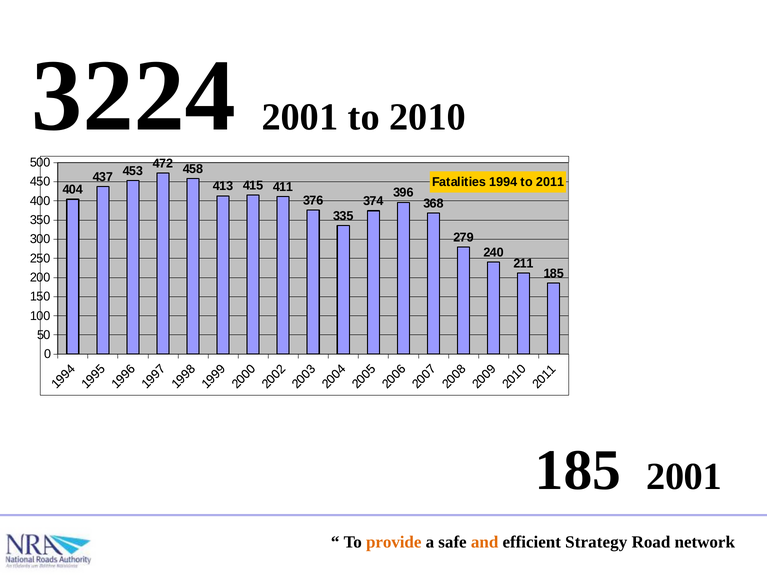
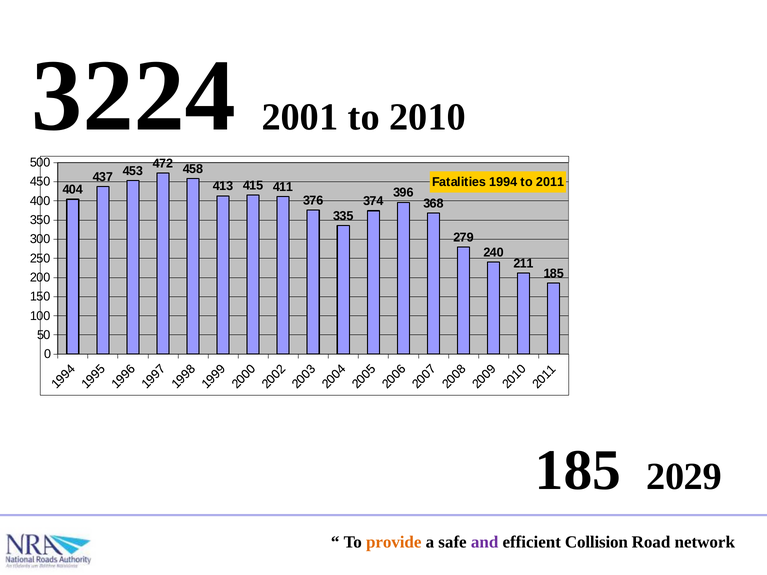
185 2001: 2001 -> 2029 (684, 477)
and colour: orange -> purple (485, 543)
Strategy: Strategy -> Collision (596, 543)
